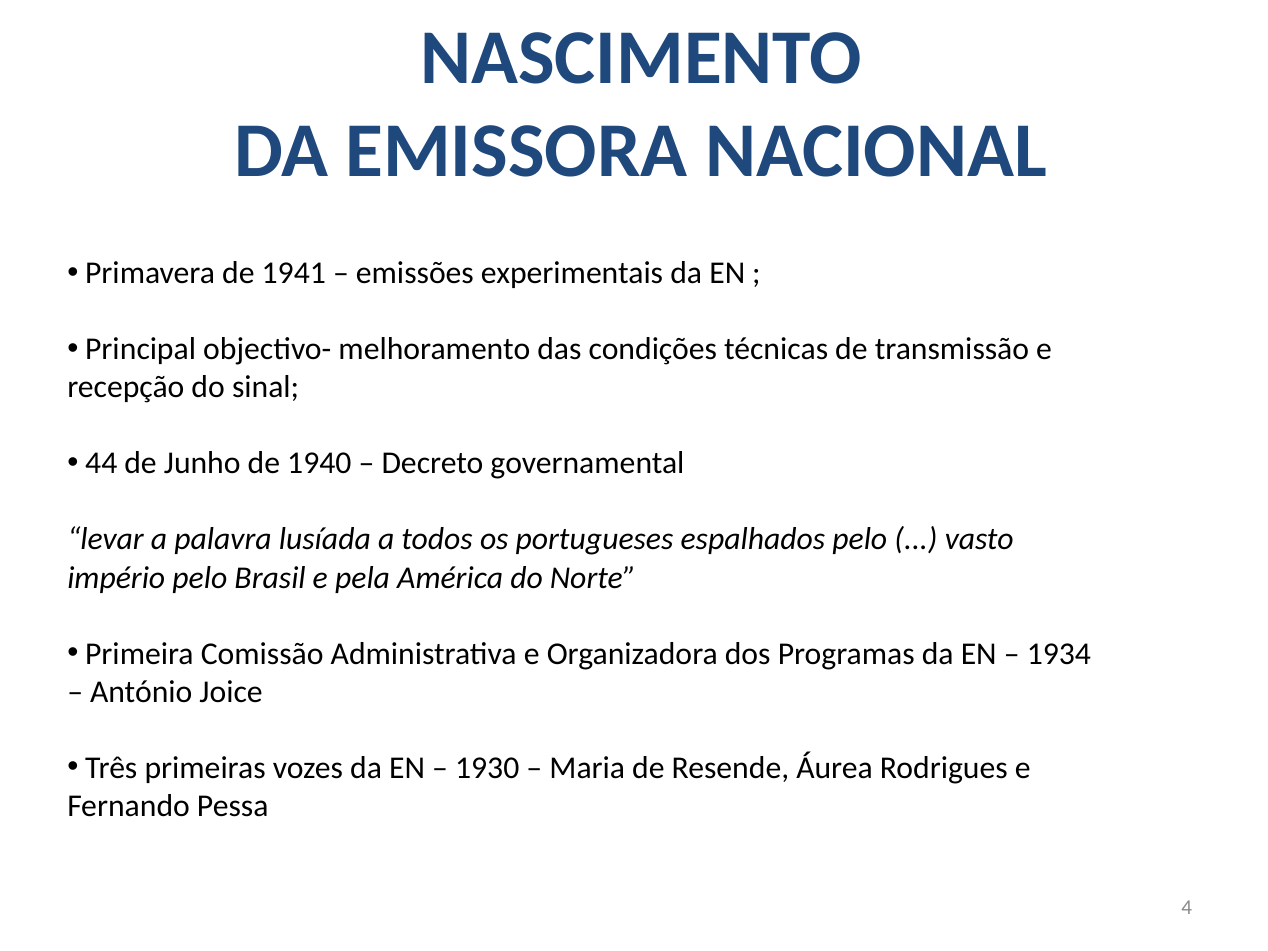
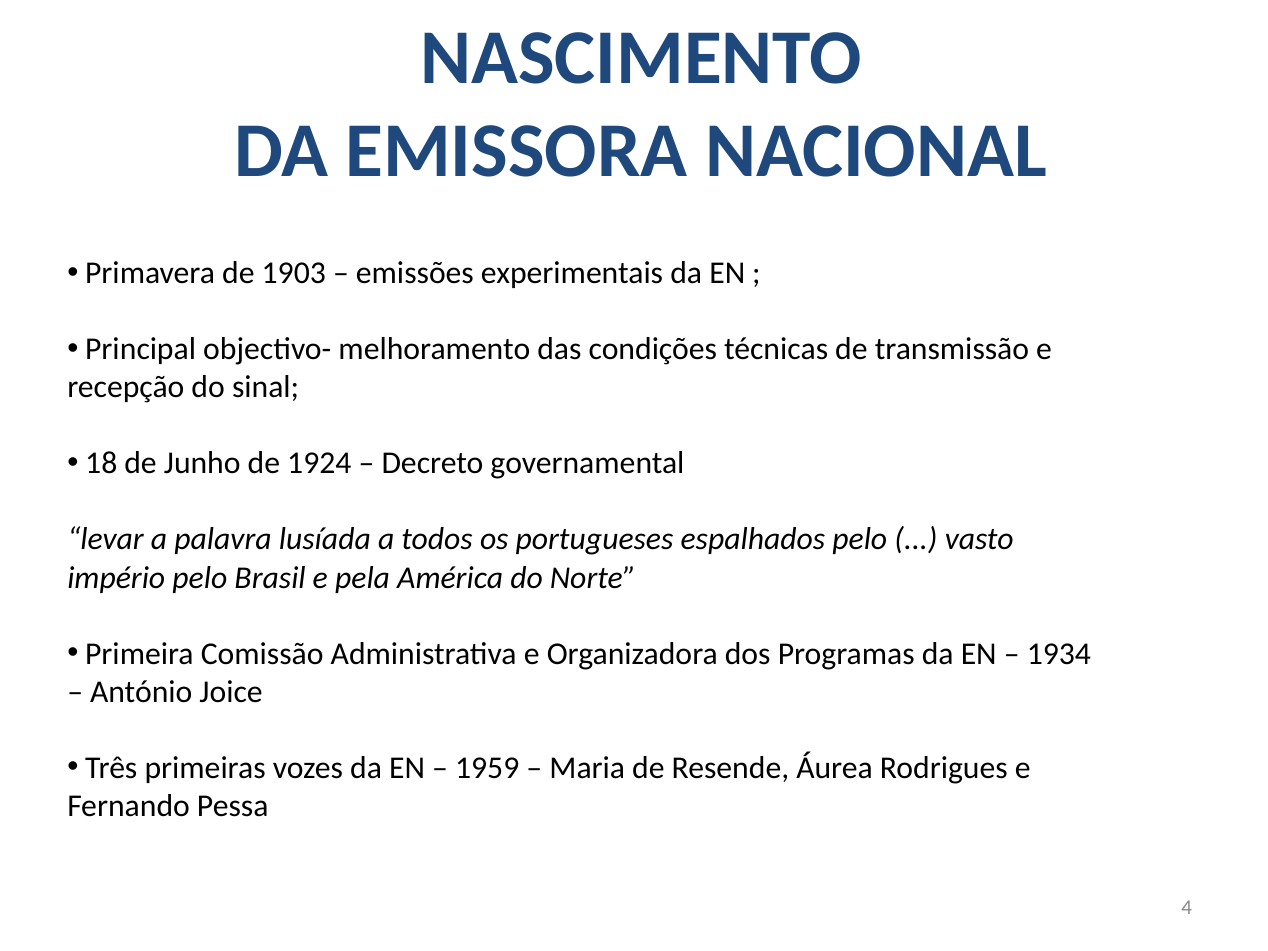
1941: 1941 -> 1903 (294, 273)
44: 44 -> 18 (101, 463)
1940: 1940 -> 1924 (319, 463)
1930: 1930 -> 1959 (487, 768)
